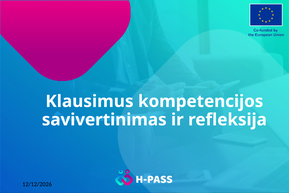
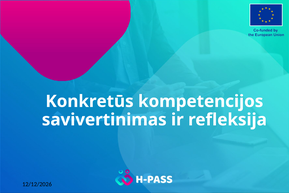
Klausimus: Klausimus -> Konkretūs (90, 101)
